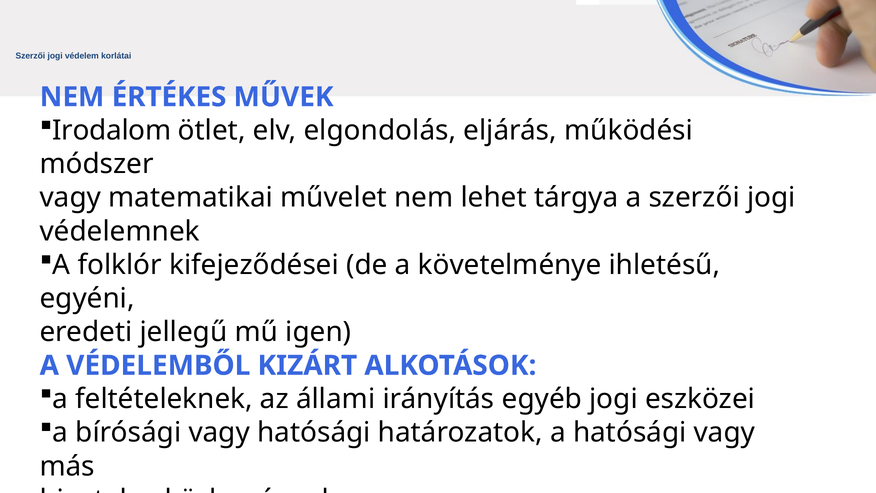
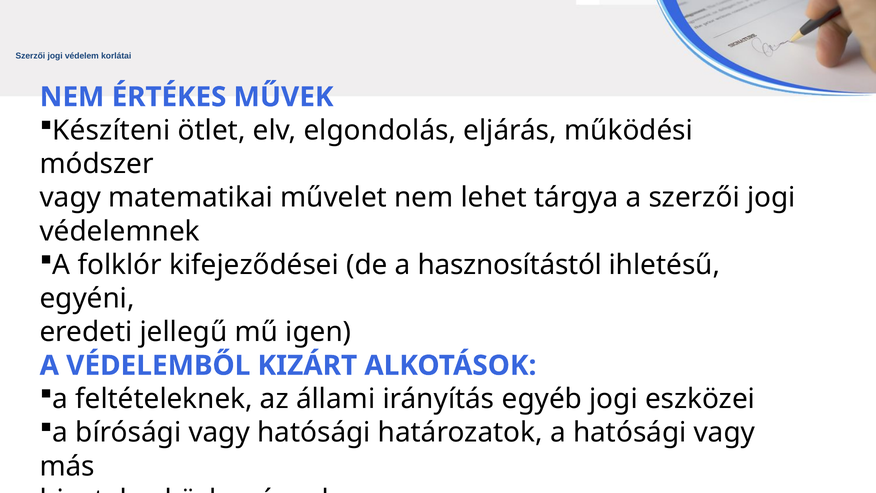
Irodalom: Irodalom -> Készíteni (111, 131)
követelménye: követelménye -> hasznosítástól (510, 265)
